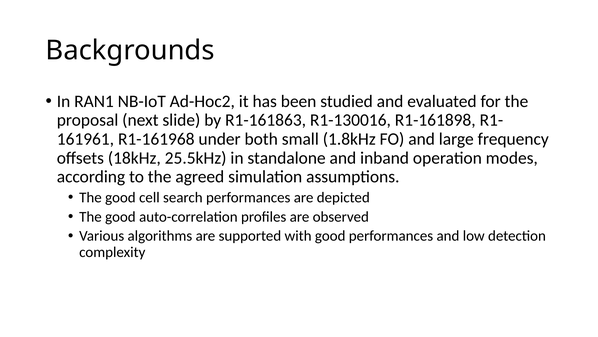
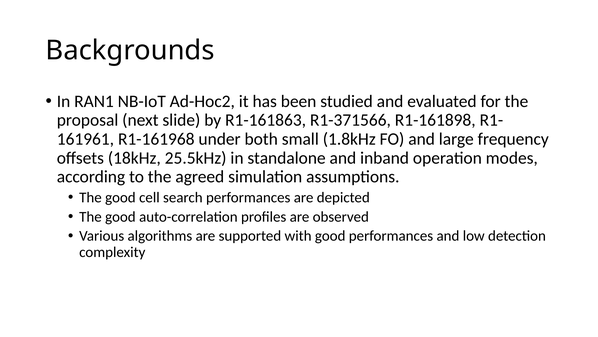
R1-130016: R1-130016 -> R1-371566 (350, 120)
